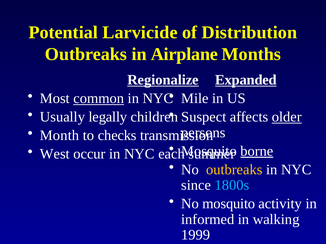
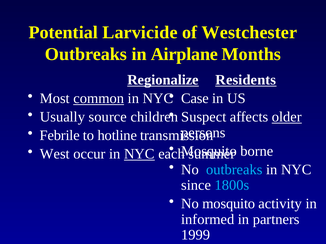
Distribution: Distribution -> Westchester (249, 33)
Expanded: Expanded -> Residents (246, 80)
Mile: Mile -> Case (195, 99)
legally: legally -> source (108, 117)
Month: Month -> Febrile (60, 136)
checks: checks -> hotline (117, 136)
borne underline: present -> none (257, 151)
NYC underline: none -> present (139, 154)
outbreaks colour: yellow -> light blue (234, 170)
walking: walking -> partners (276, 220)
